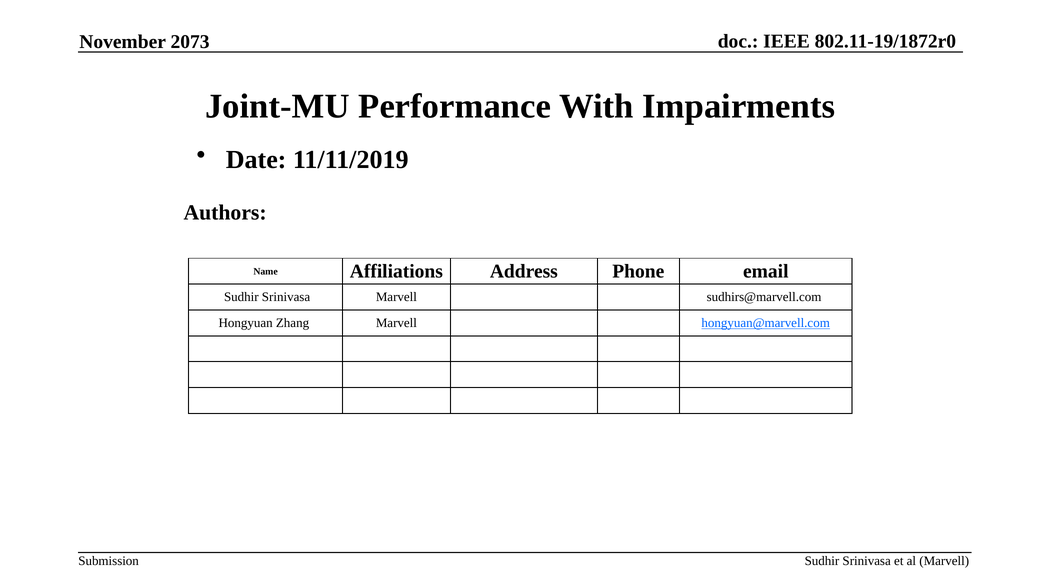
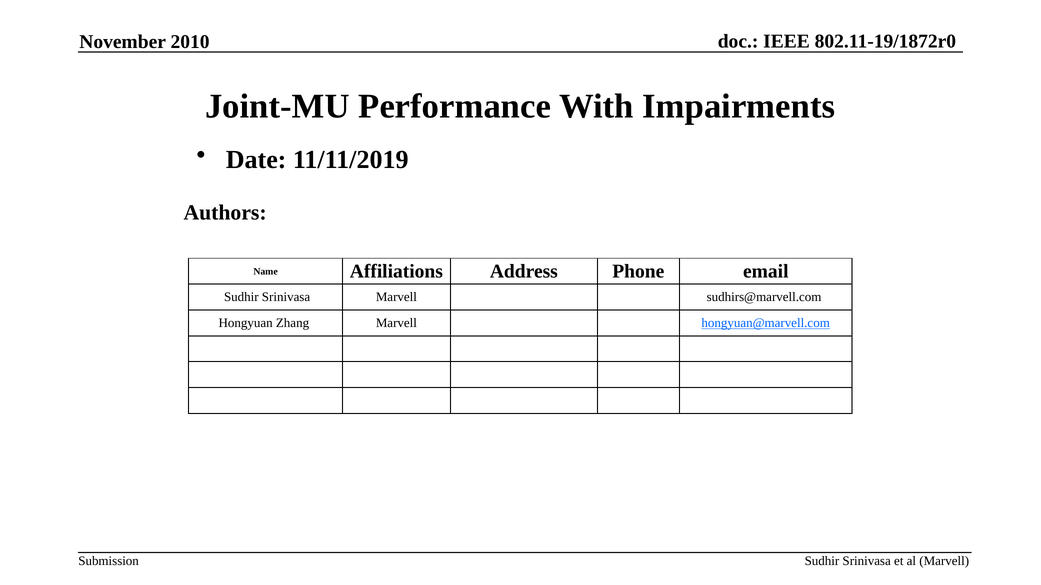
2073: 2073 -> 2010 (190, 42)
